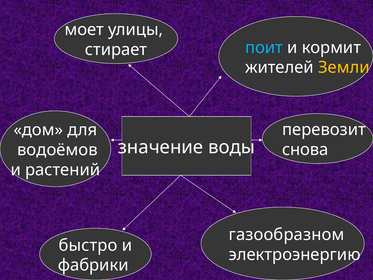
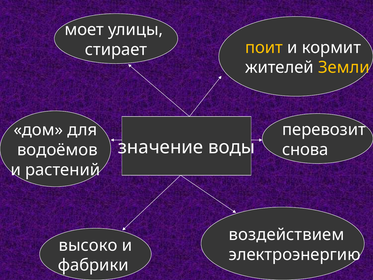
поит colour: light blue -> yellow (264, 48)
газообразном: газообразном -> воздействием (286, 235)
быстро: быстро -> высоко (88, 245)
